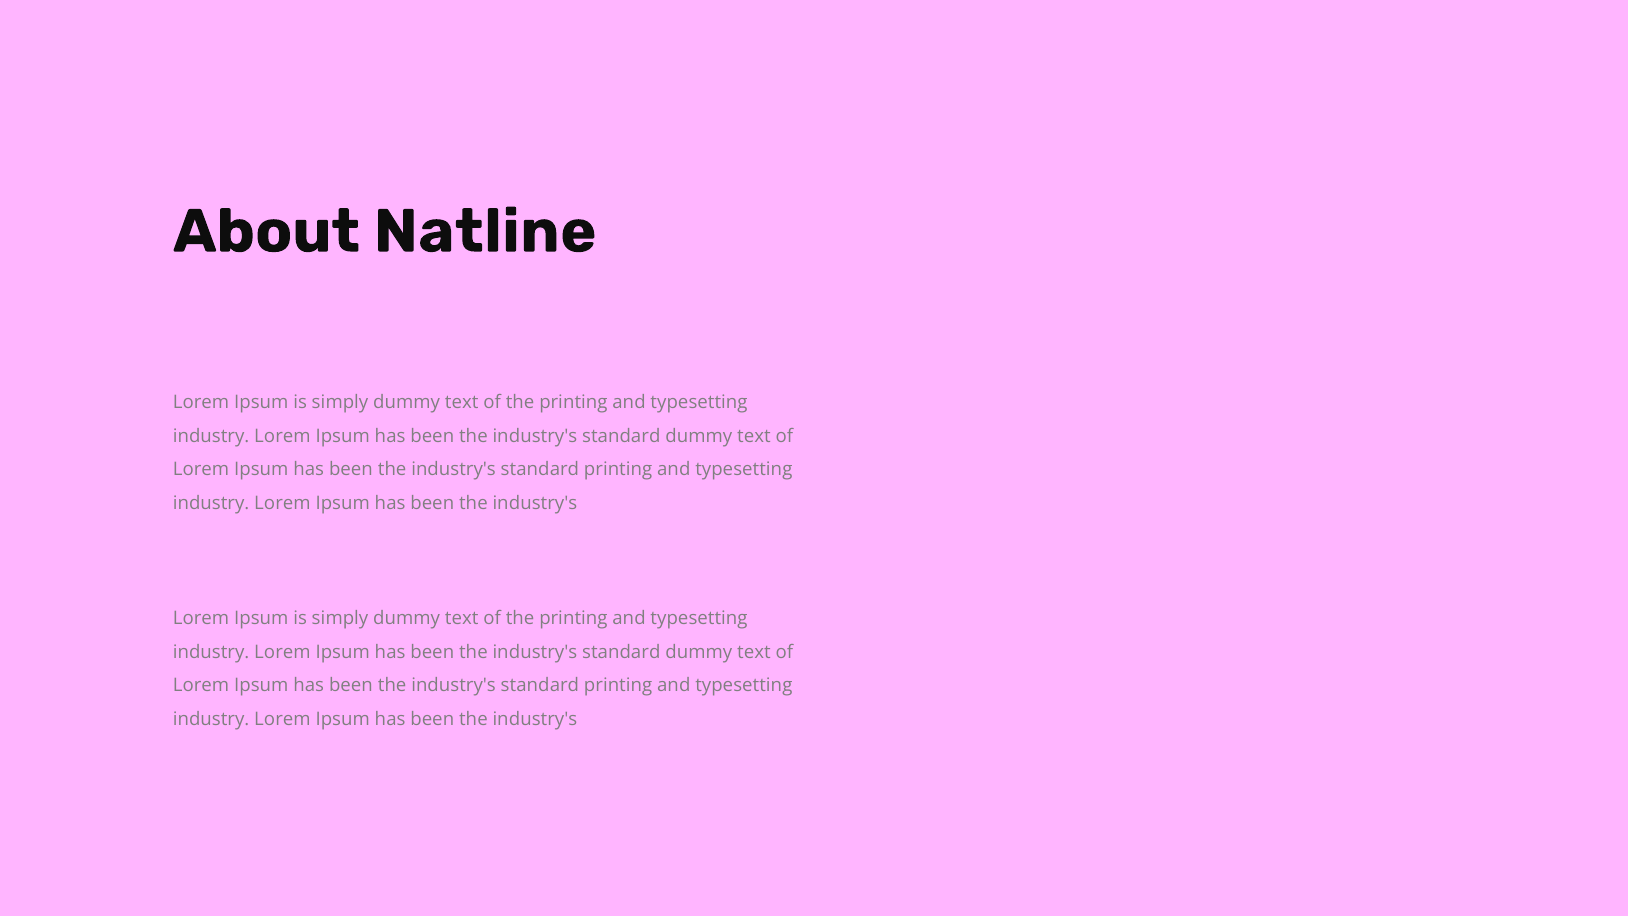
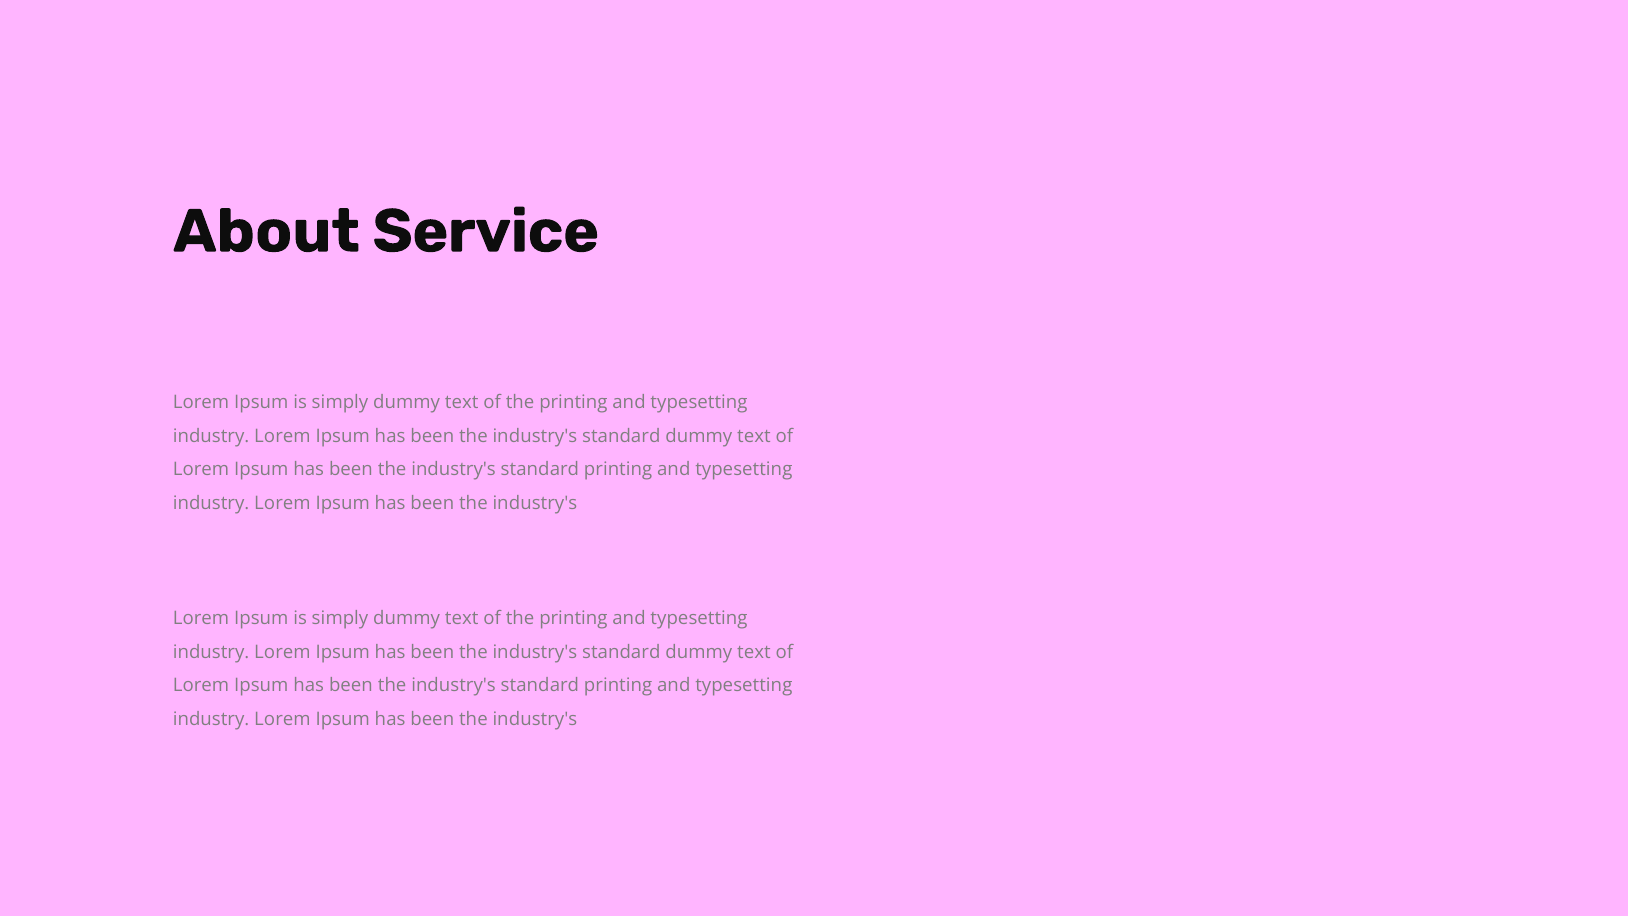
Natline: Natline -> Service (486, 231)
